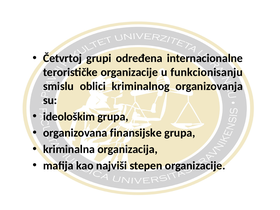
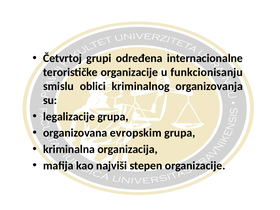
ideološkim: ideološkim -> legalizacije (69, 117)
finansijske: finansijske -> evropskim (136, 133)
